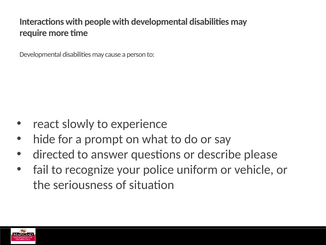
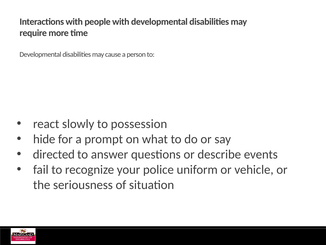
experience: experience -> possession (139, 124)
please: please -> events (261, 154)
